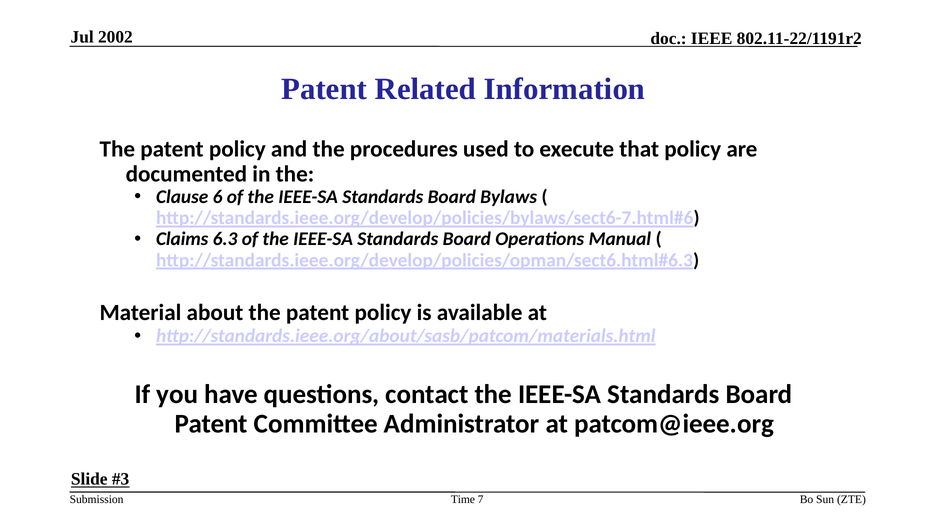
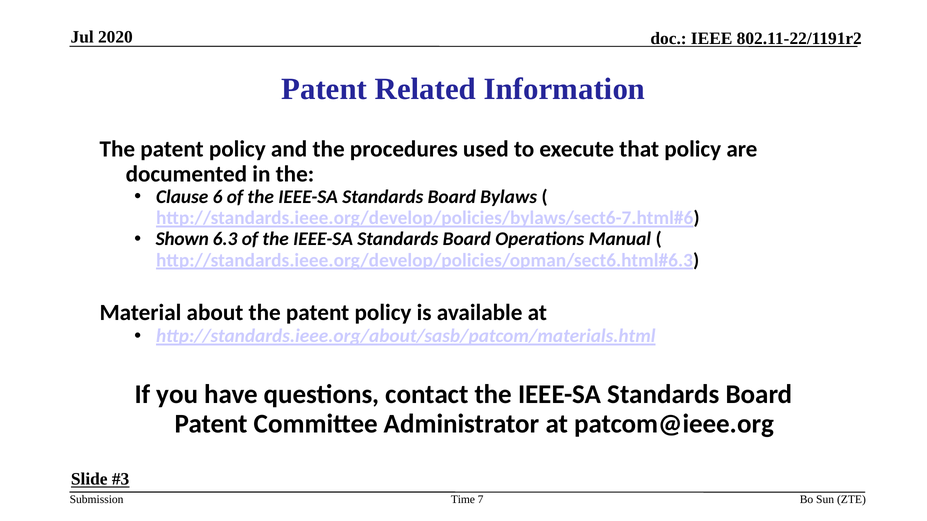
2002: 2002 -> 2020 (115, 37)
Claims: Claims -> Shown (182, 239)
